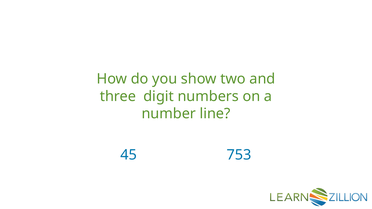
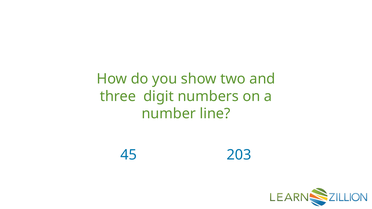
753: 753 -> 203 (239, 155)
